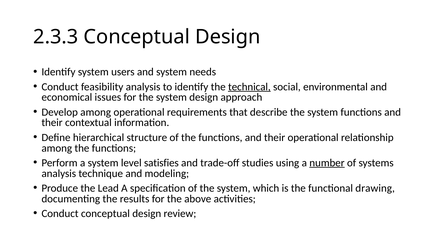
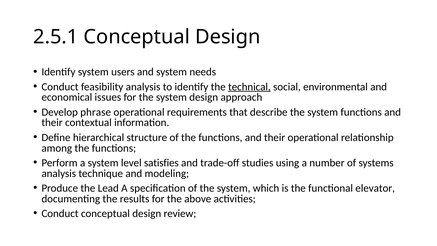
2.3.3: 2.3.3 -> 2.5.1 (56, 37)
Develop among: among -> phrase (96, 112)
number underline: present -> none (327, 163)
drawing: drawing -> elevator (375, 188)
